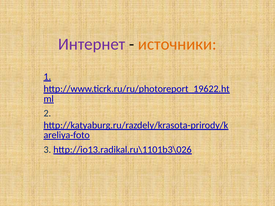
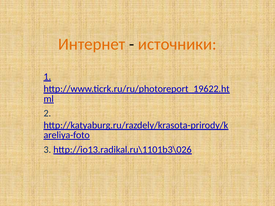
Интернет colour: purple -> orange (92, 44)
